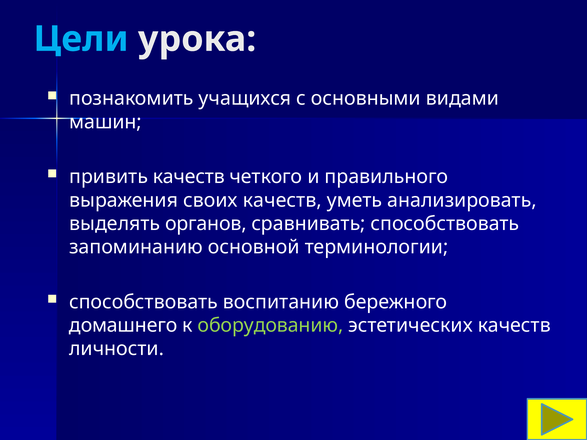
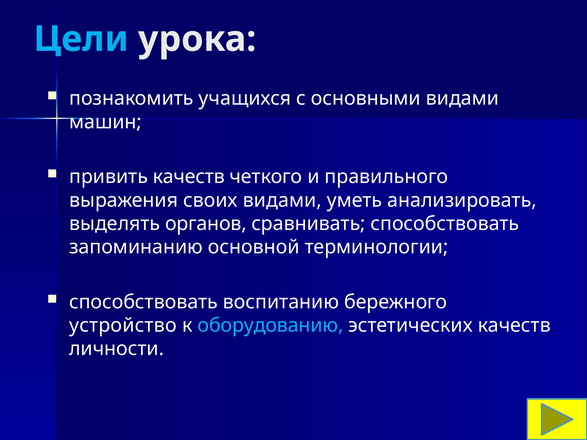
своих качеств: качеств -> видами (282, 200)
домашнего: домашнего -> устройство (123, 326)
оборудованию colour: light green -> light blue (270, 326)
